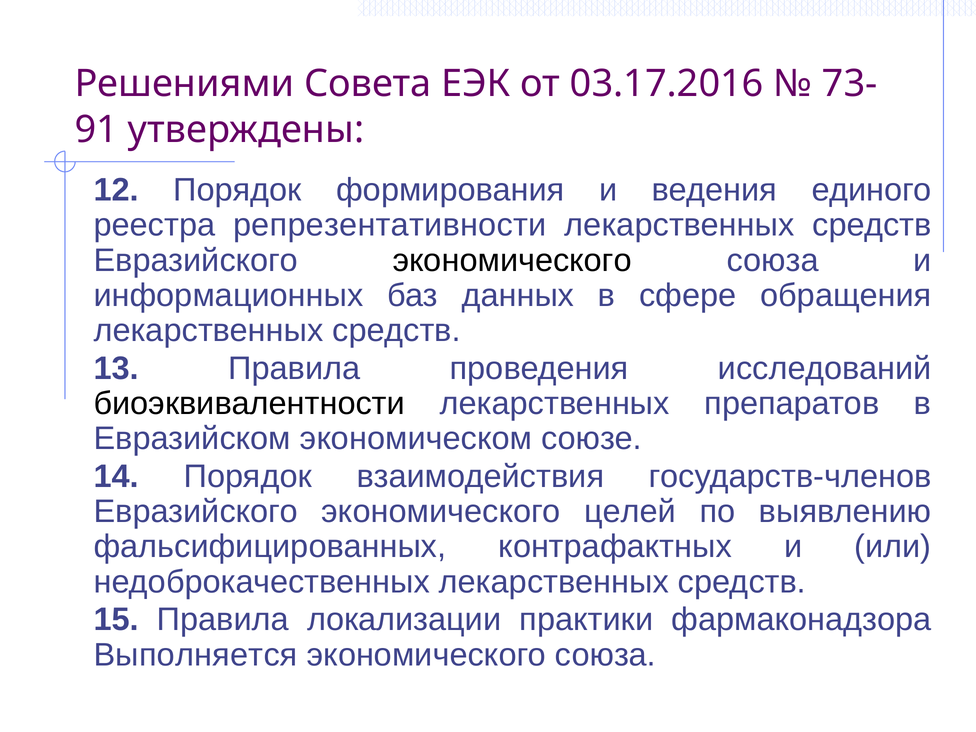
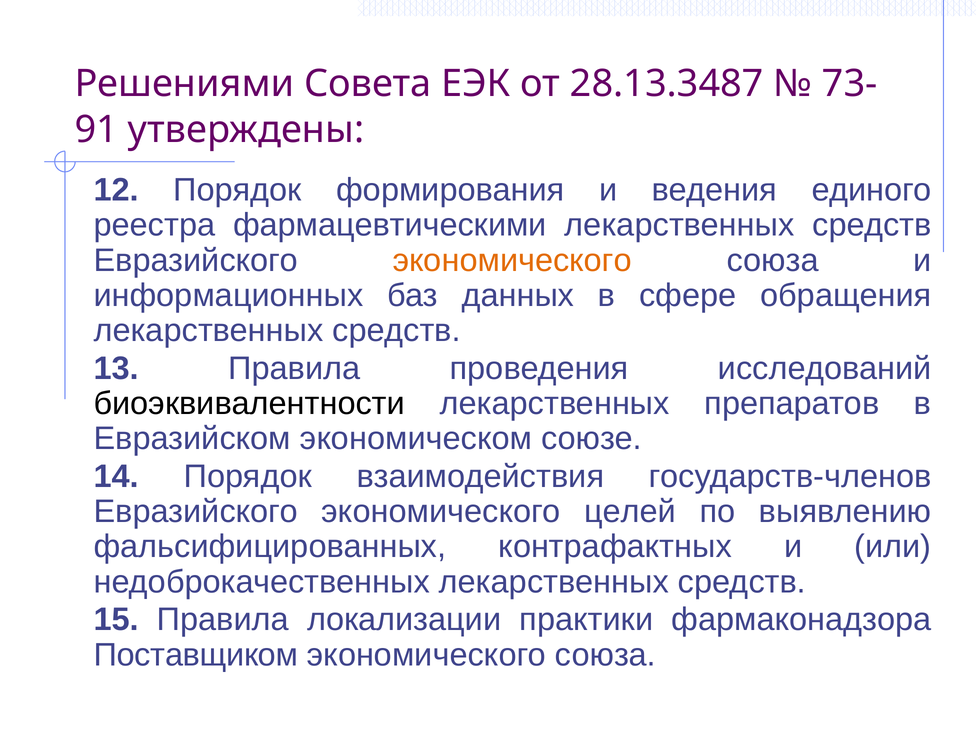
03.17.2016: 03.17.2016 -> 28.13.3487 (667, 84)
репрезентативности: репрезентативности -> фармацевтическими (390, 225)
экономического colour: black -> orange (512, 260)
Выполняется: Выполняется -> Поставщиком (196, 655)
